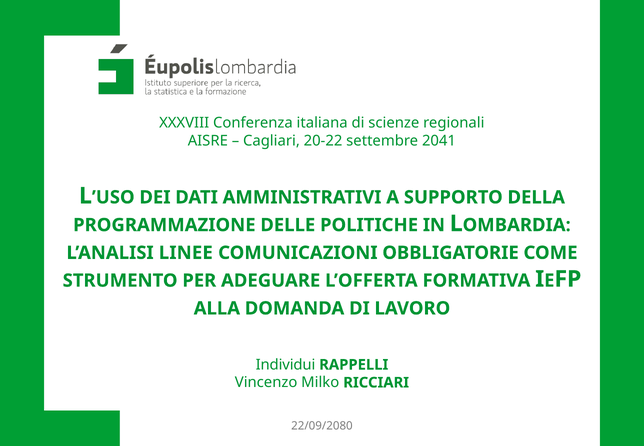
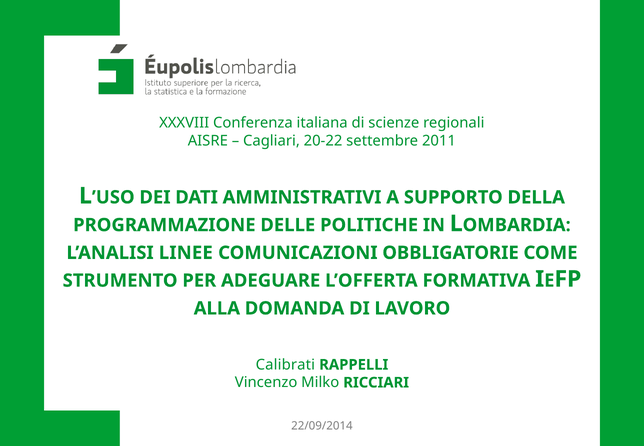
2041: 2041 -> 2011 (439, 141)
Individui: Individui -> Calibrati (285, 365)
22/09/2080: 22/09/2080 -> 22/09/2014 (322, 426)
